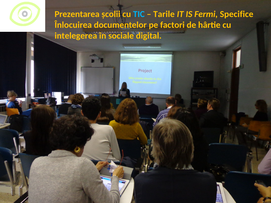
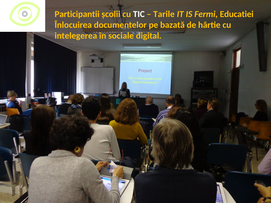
Prezentarea: Prezentarea -> Participantii (77, 14)
TIC colour: light blue -> white (139, 14)
Specifice: Specifice -> Educatiei (237, 14)
factori: factori -> bazată (172, 25)
